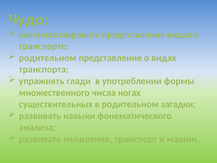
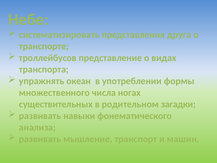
Чудо: Чудо -> Небе (28, 20)
представления видах: видах -> друга (179, 35)
родительном: родительном -> троллейбусов (48, 58)
глади: глади -> океан (79, 81)
